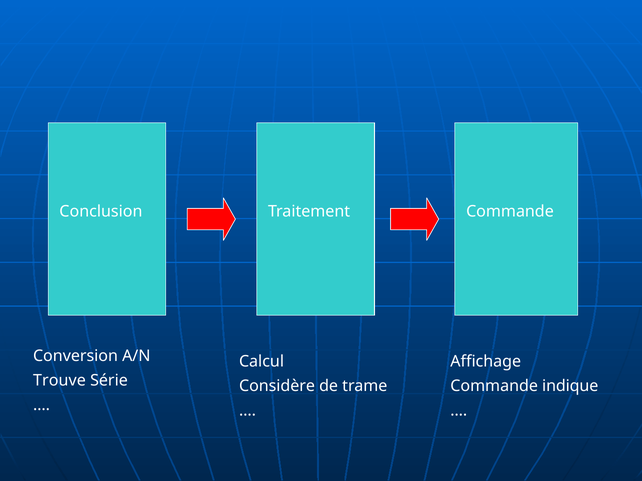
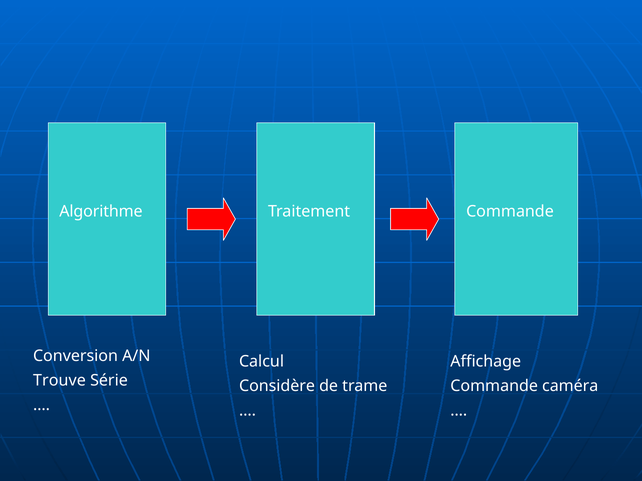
Conclusion: Conclusion -> Algorithme (101, 212)
indique: indique -> caméra (570, 386)
